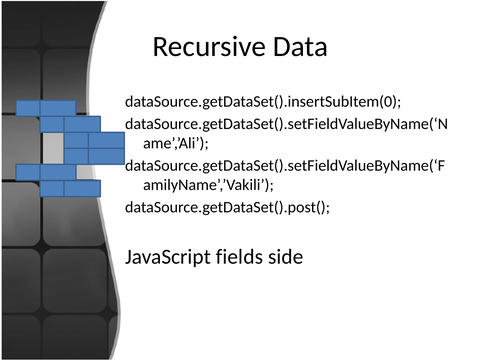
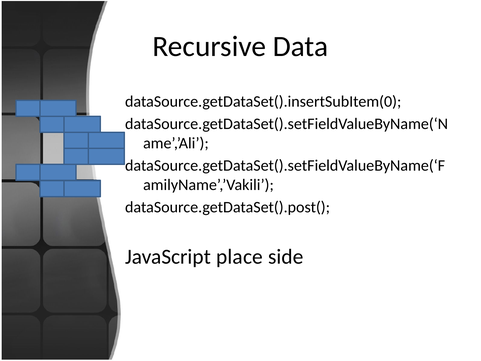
fields: fields -> place (239, 257)
